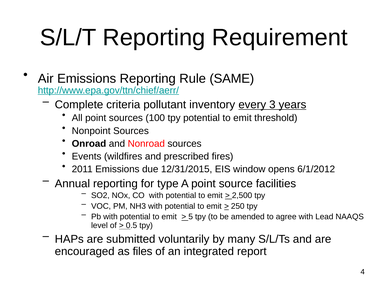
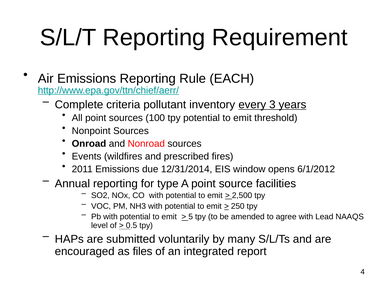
SAME: SAME -> EACH (232, 79)
12/31/2015: 12/31/2015 -> 12/31/2014 (187, 169)
